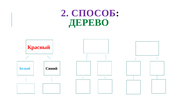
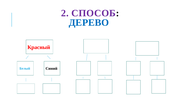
ДЕРЕВО colour: green -> blue (89, 23)
